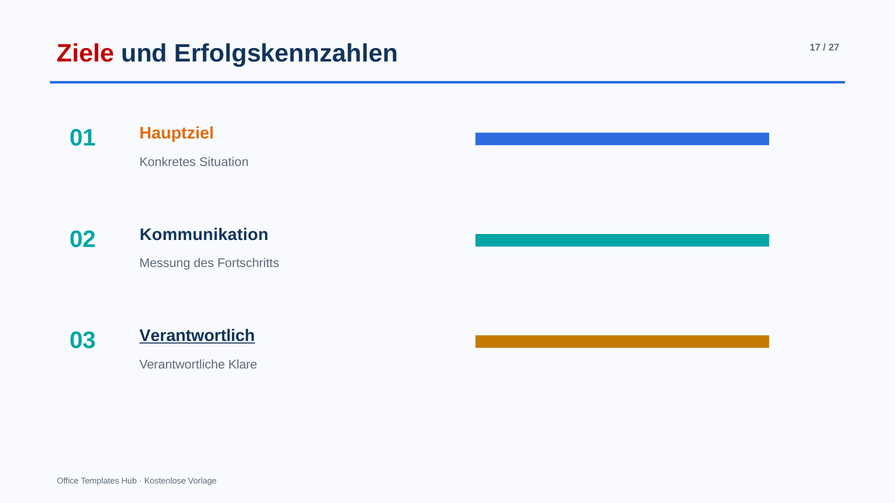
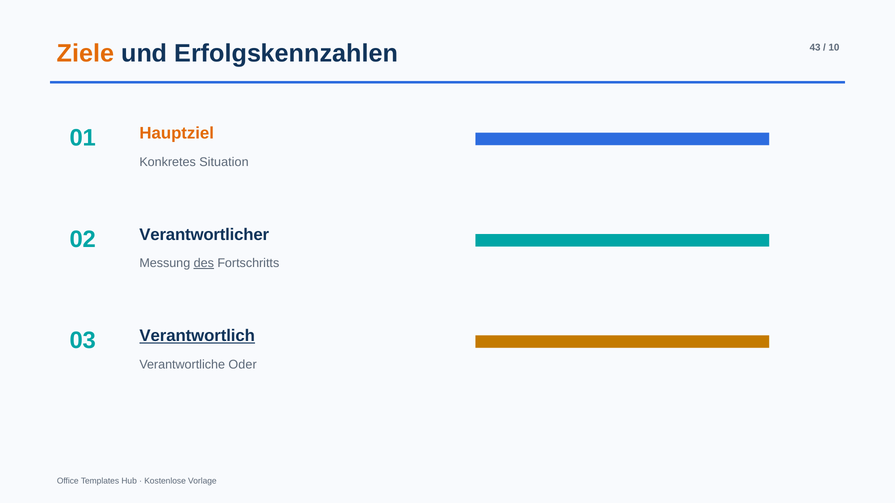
Ziele colour: red -> orange (86, 54)
17: 17 -> 43 (815, 48)
27: 27 -> 10 (834, 48)
Kommunikation: Kommunikation -> Verantwortlicher (204, 235)
des underline: none -> present (204, 263)
Klare: Klare -> Oder (243, 365)
